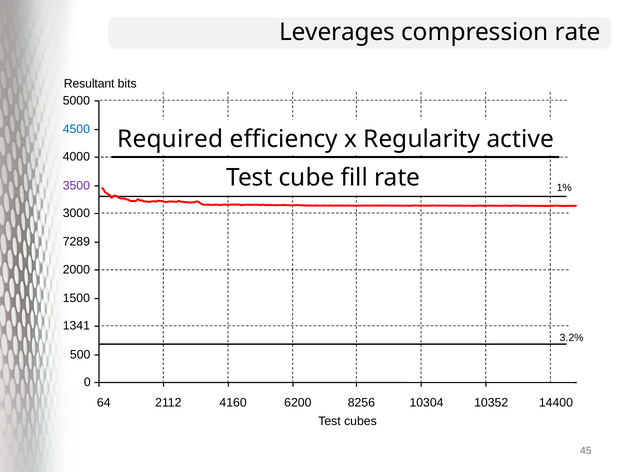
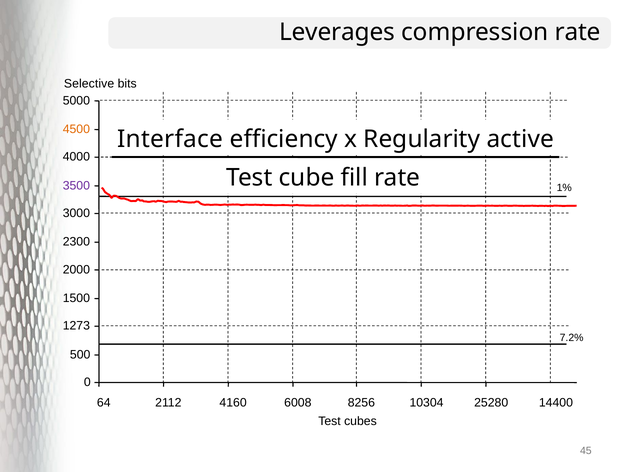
Resultant: Resultant -> Selective (89, 83)
4500 colour: blue -> orange (76, 129)
Required: Required -> Interface (170, 139)
7289: 7289 -> 2300 (76, 242)
1341: 1341 -> 1273 (76, 326)
3.2%: 3.2% -> 7.2% (572, 338)
6200: 6200 -> 6008 (298, 402)
10352: 10352 -> 25280 (491, 402)
